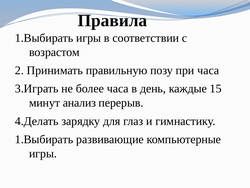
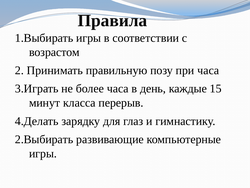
анализ: анализ -> класса (79, 103)
1.Выбирать: 1.Выбирать -> 2.Выбирать (44, 139)
